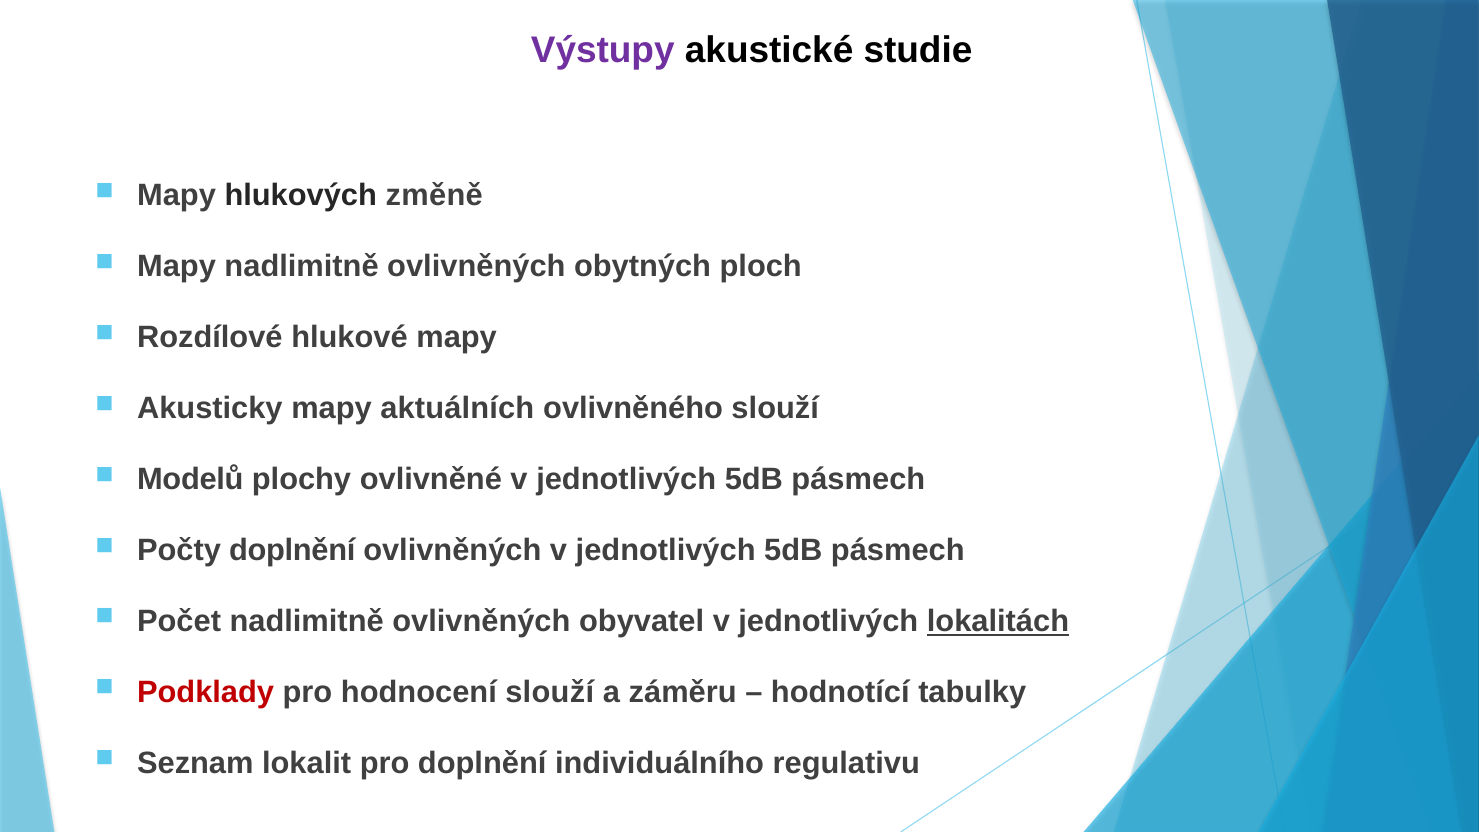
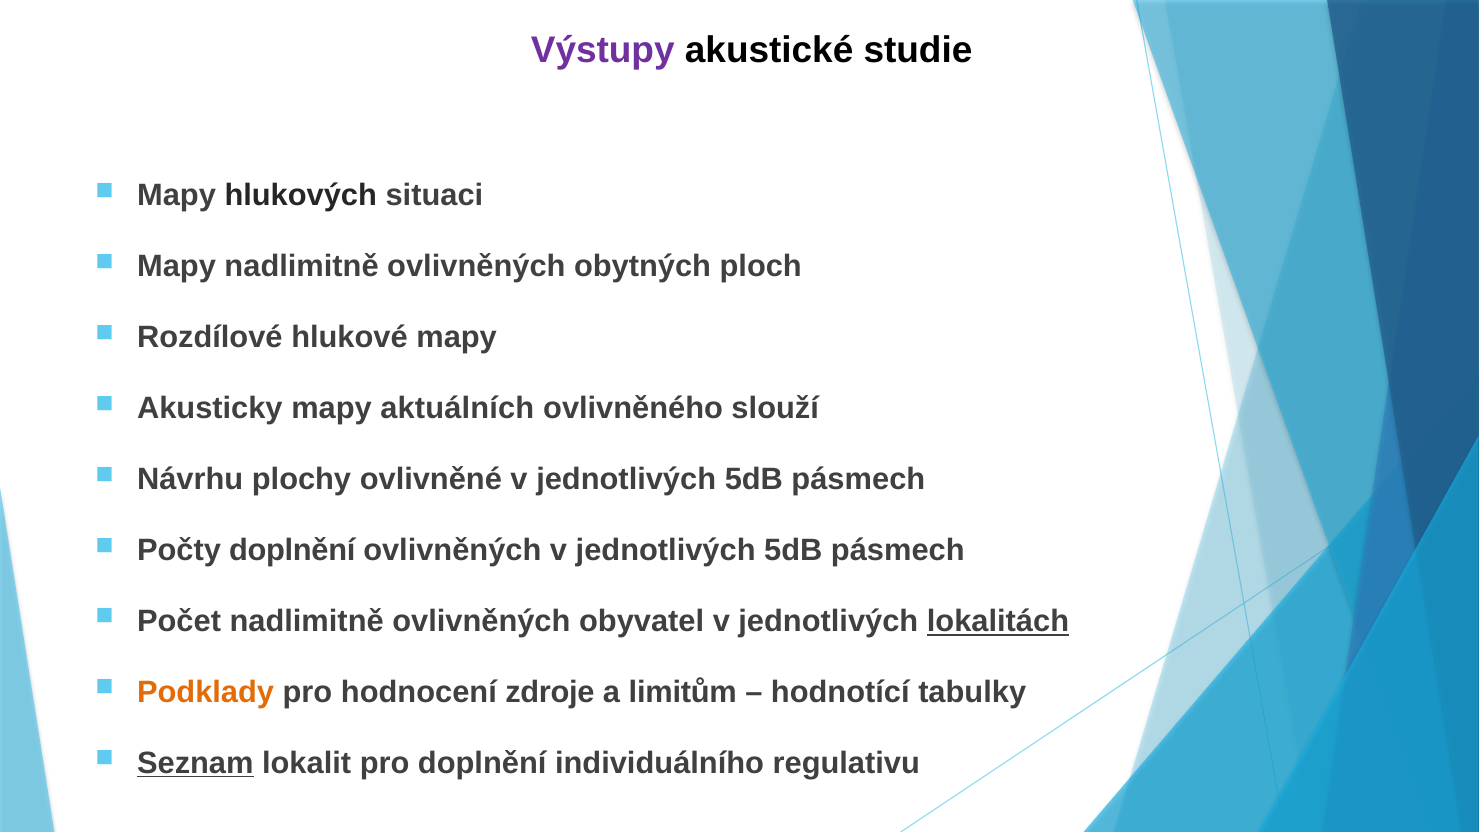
změně: změně -> situaci (434, 196)
Modelů: Modelů -> Návrhu (190, 479)
Podklady colour: red -> orange (206, 692)
hodnocení slouží: slouží -> zdroje (550, 692)
záměru: záměru -> limitům (683, 692)
Seznam underline: none -> present (195, 763)
